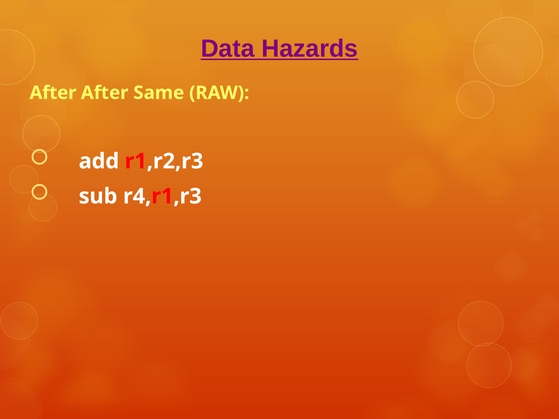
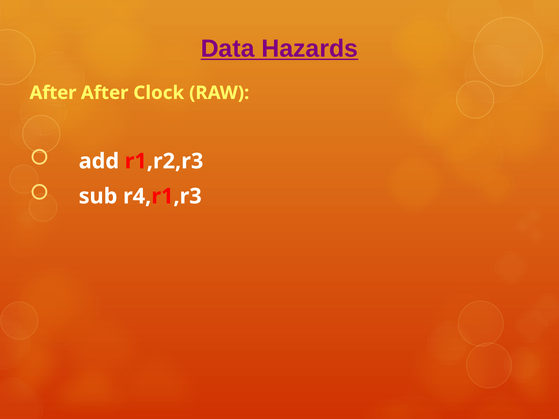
Same: Same -> Clock (159, 93)
